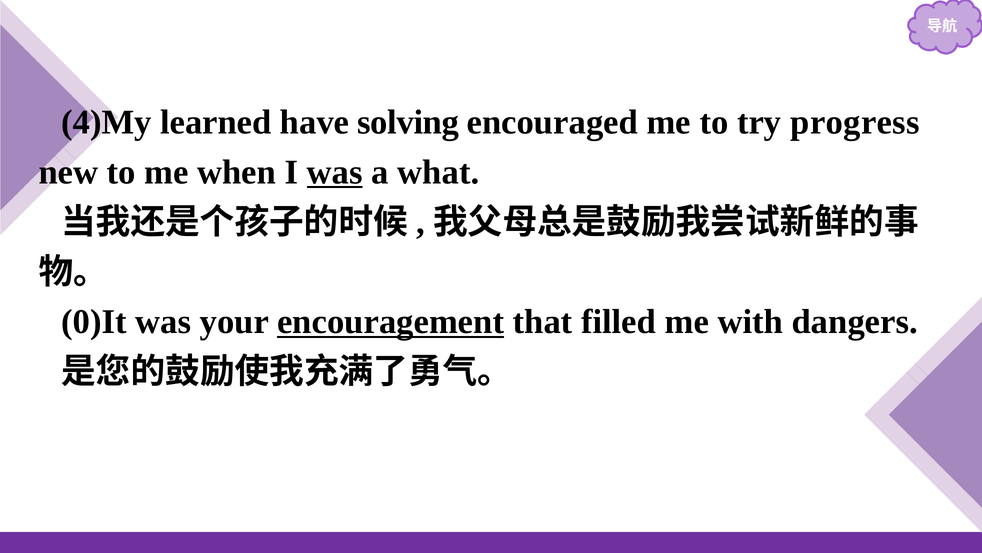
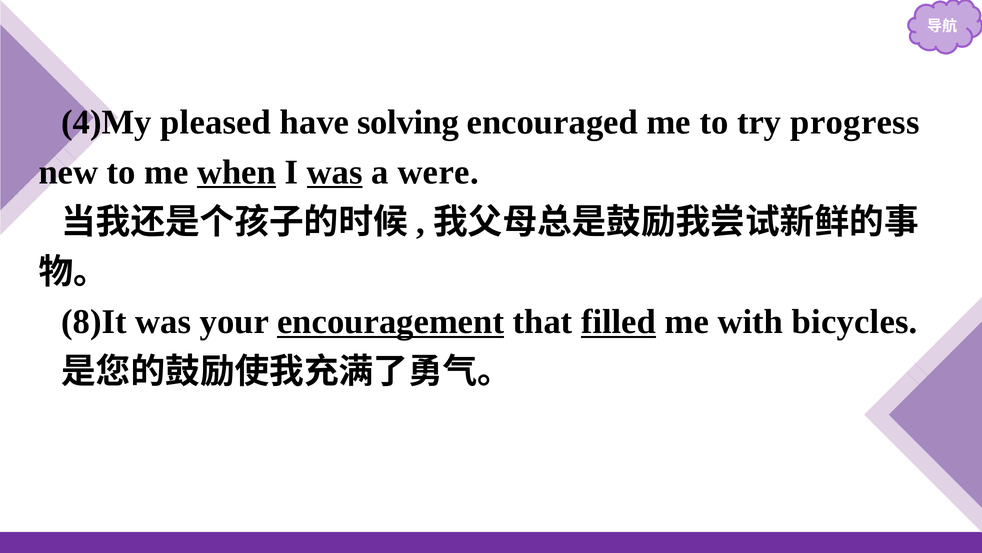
learned: learned -> pleased (216, 122)
when underline: none -> present (237, 172)
what: what -> were (438, 172)
0)It: 0)It -> 8)It (94, 322)
filled underline: none -> present (619, 322)
dangers: dangers -> bicycles (855, 322)
